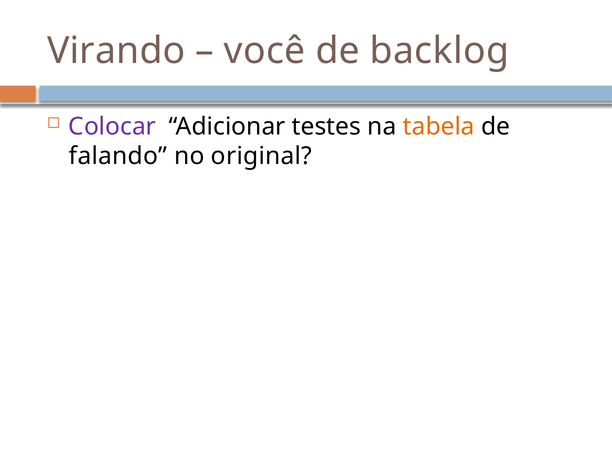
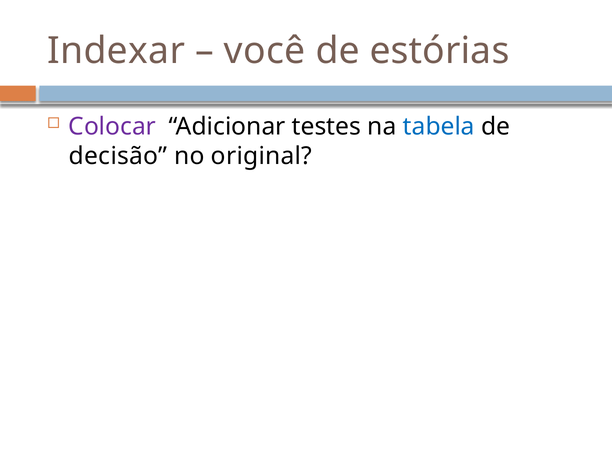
Virando: Virando -> Indexar (116, 51)
backlog: backlog -> estórias (440, 51)
tabela colour: orange -> blue (439, 127)
falando: falando -> decisão (118, 156)
